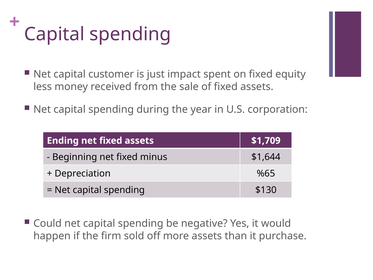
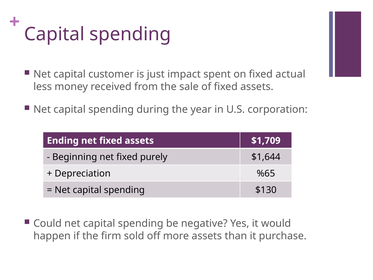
equity: equity -> actual (290, 74)
minus: minus -> purely (154, 157)
